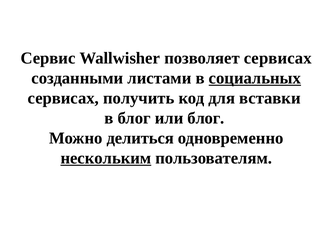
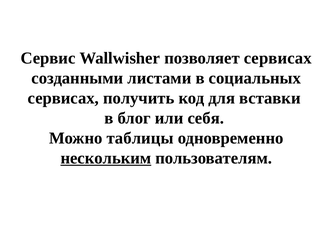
социальных underline: present -> none (255, 78)
или блог: блог -> себя (206, 118)
делиться: делиться -> таблицы (140, 138)
